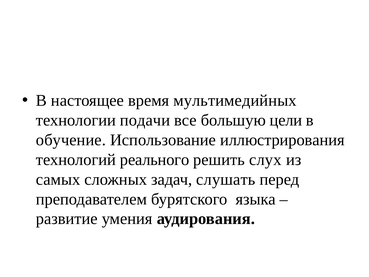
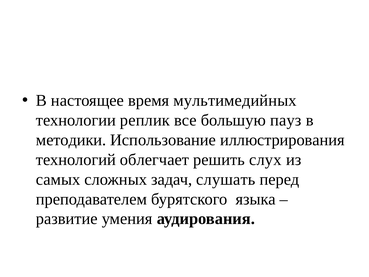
подачи: подачи -> реплик (145, 120)
цели: цели -> пауз (286, 120)
обучение: обучение -> методики (71, 140)
реального: реального -> облегчает (155, 160)
